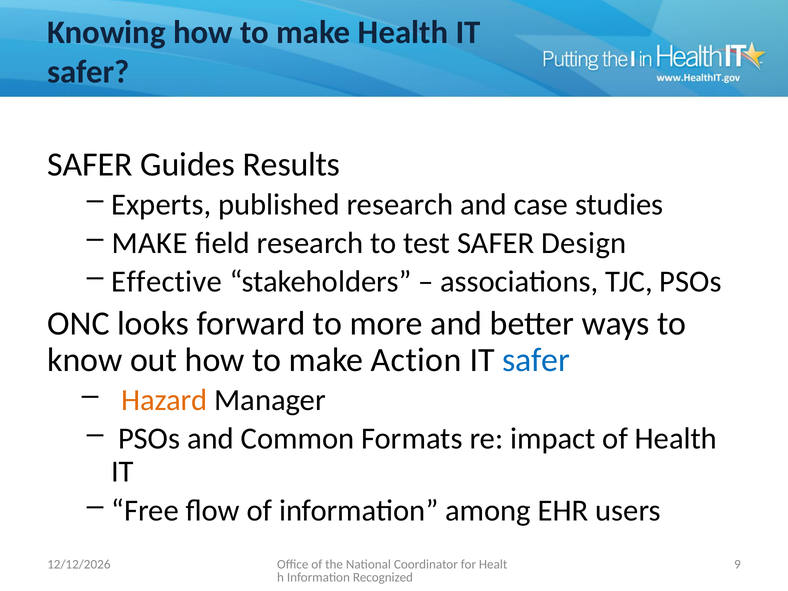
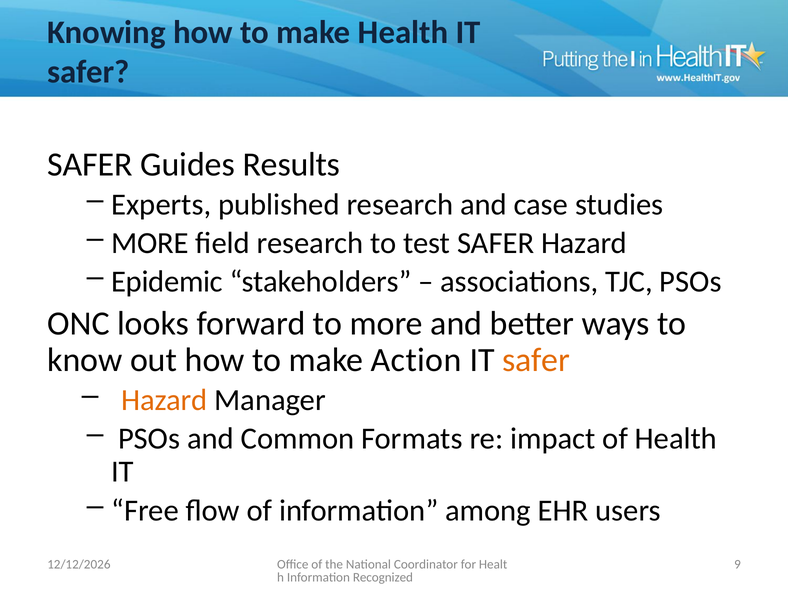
MAKE: MAKE -> MORE (150, 243)
SAFER Design: Design -> Hazard (584, 243)
Effective: Effective -> Epidemic (167, 282)
safer colour: blue -> orange (536, 360)
